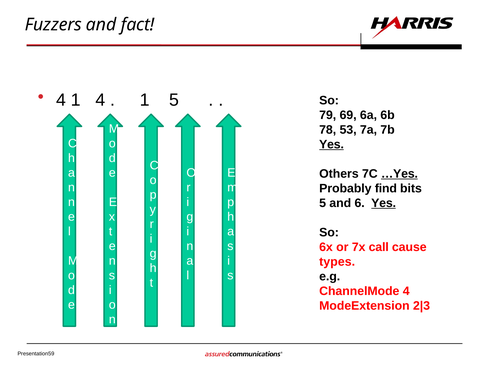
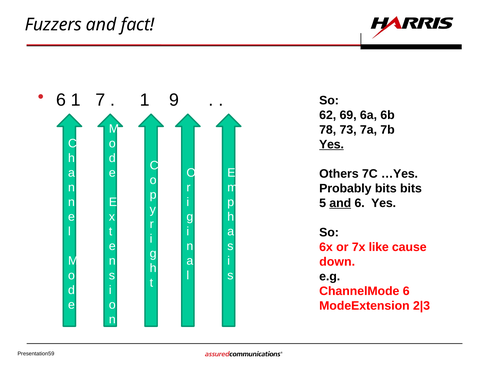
4: 4 -> 6 (61, 100)
1 4: 4 -> 7 (100, 100)
1 5: 5 -> 9 (174, 100)
79: 79 -> 62 (328, 115)
53: 53 -> 73 (348, 130)
…Yes underline: present -> none (400, 174)
Probably find: find -> bits (386, 189)
and underline: none -> present (340, 203)
Yes underline: present -> none (384, 203)
call: call -> like (379, 247)
types: types -> down (337, 262)
ChannelMode 4: 4 -> 6 (406, 292)
